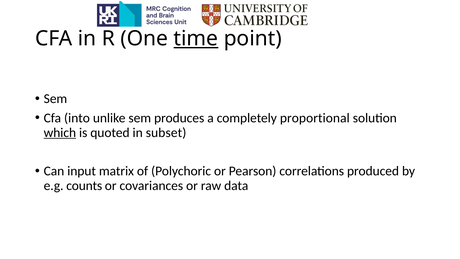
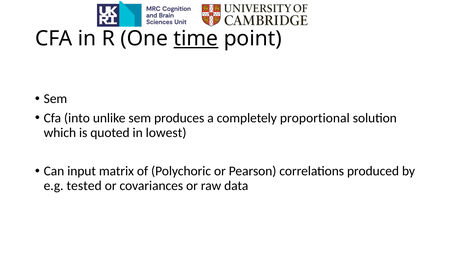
which underline: present -> none (60, 132)
subset: subset -> lowest (166, 132)
counts: counts -> tested (84, 186)
